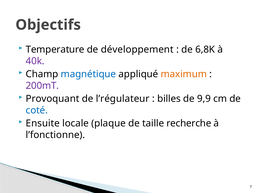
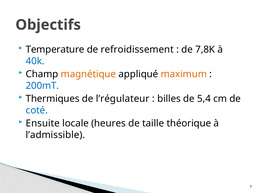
développement: développement -> refroidissement (137, 50)
6,8K: 6,8K -> 7,8K (205, 50)
40k colour: purple -> blue (35, 61)
magnétique colour: blue -> orange (88, 74)
200mT colour: purple -> blue (42, 86)
Provoquant: Provoquant -> Thermiques (53, 99)
9,9: 9,9 -> 5,4 (204, 99)
plaque: plaque -> heures (109, 124)
recherche: recherche -> théorique (189, 124)
l’fonctionne: l’fonctionne -> l’admissible (55, 135)
